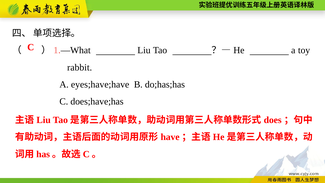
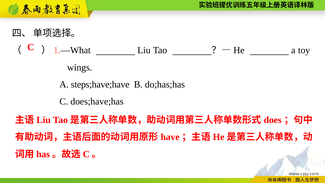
rabbit: rabbit -> wings (80, 67)
eyes;have;have: eyes;have;have -> steps;have;have (100, 84)
